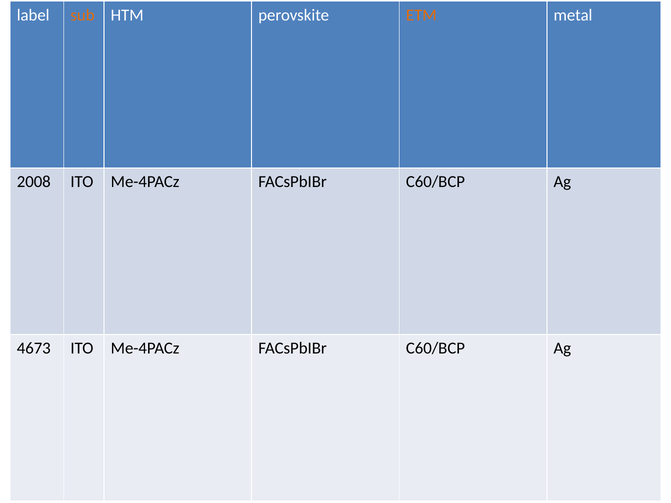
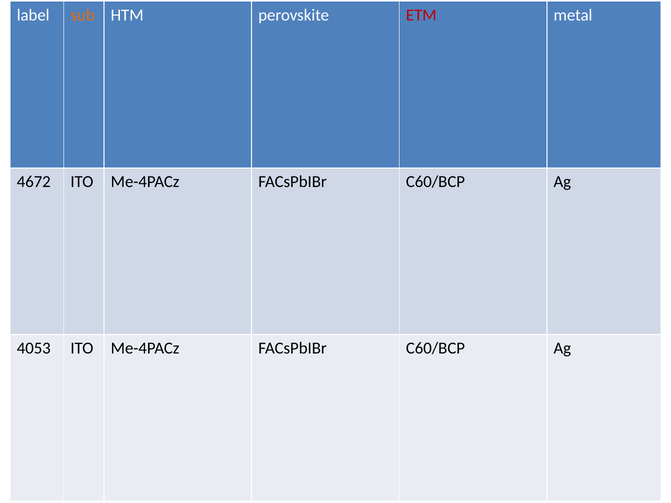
ETM colour: orange -> red (421, 15)
2008: 2008 -> 4672 (34, 182)
4673: 4673 -> 4053 (34, 348)
